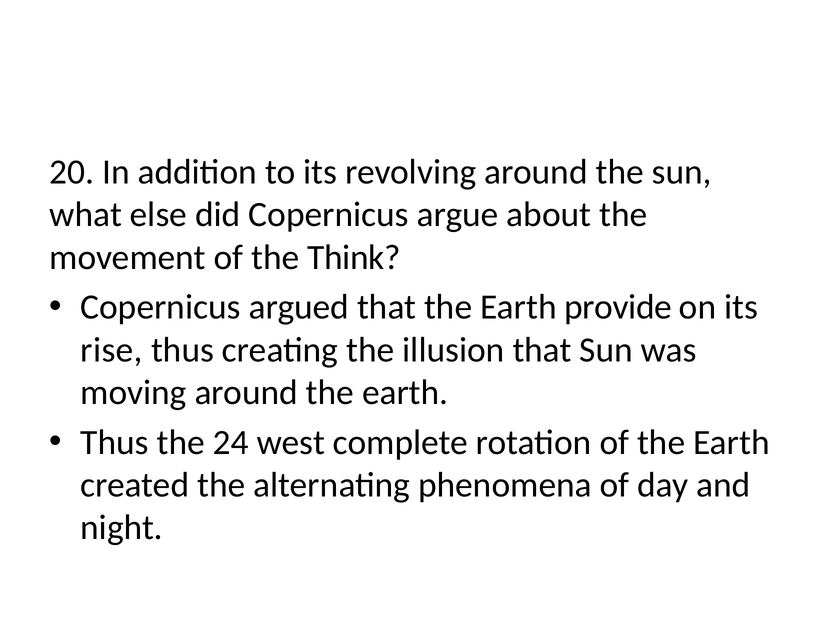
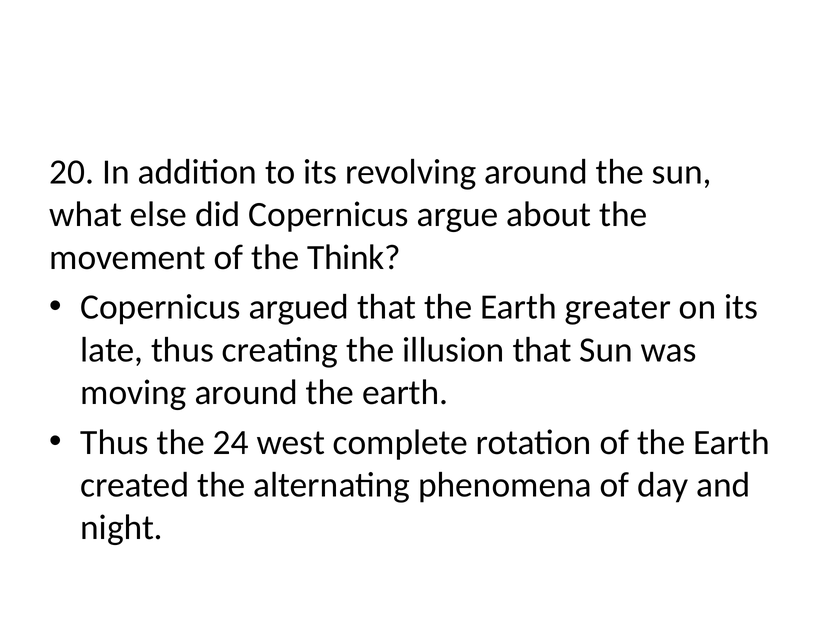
provide: provide -> greater (618, 307)
rise: rise -> late (112, 350)
